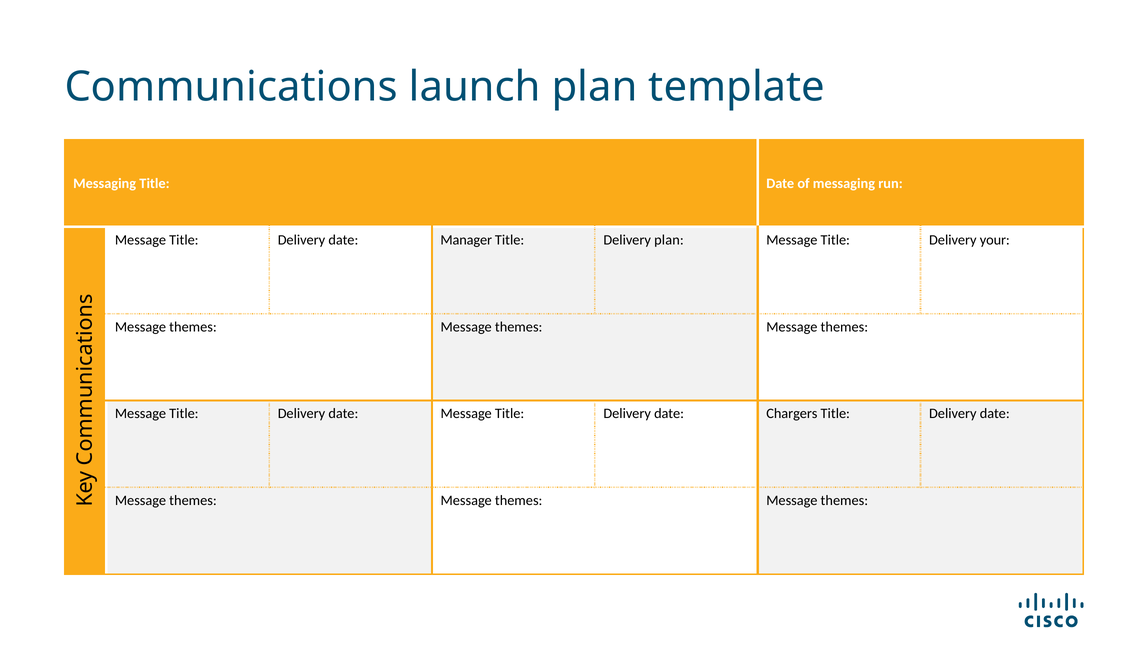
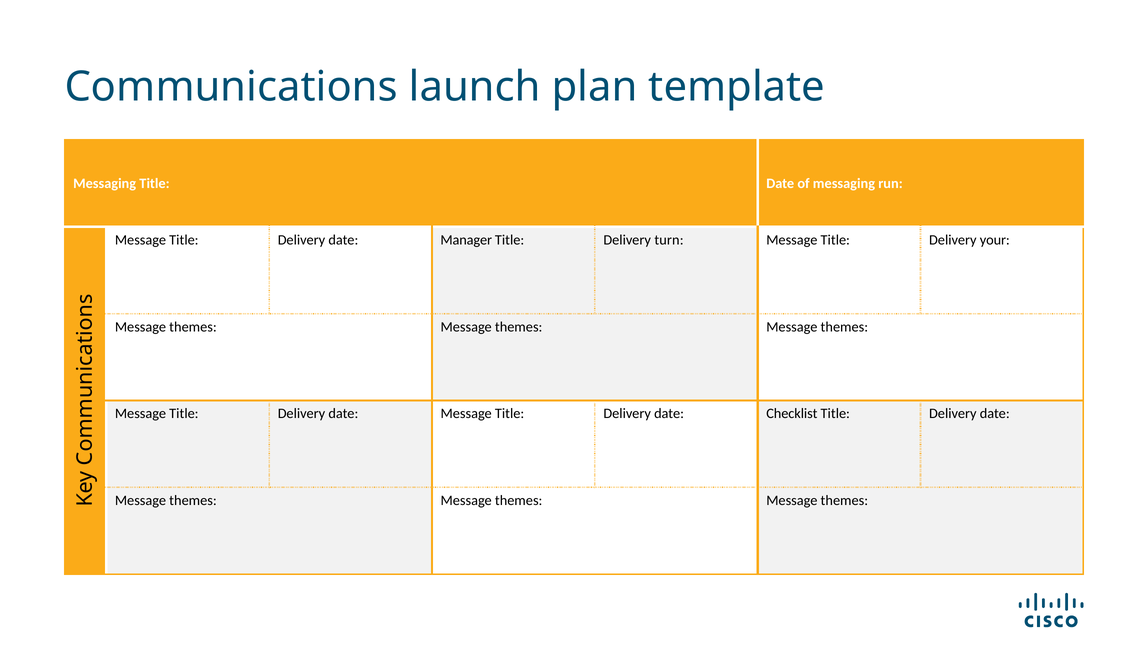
Delivery plan: plan -> turn (669, 240)
Chargers: Chargers -> Checklist (792, 414)
